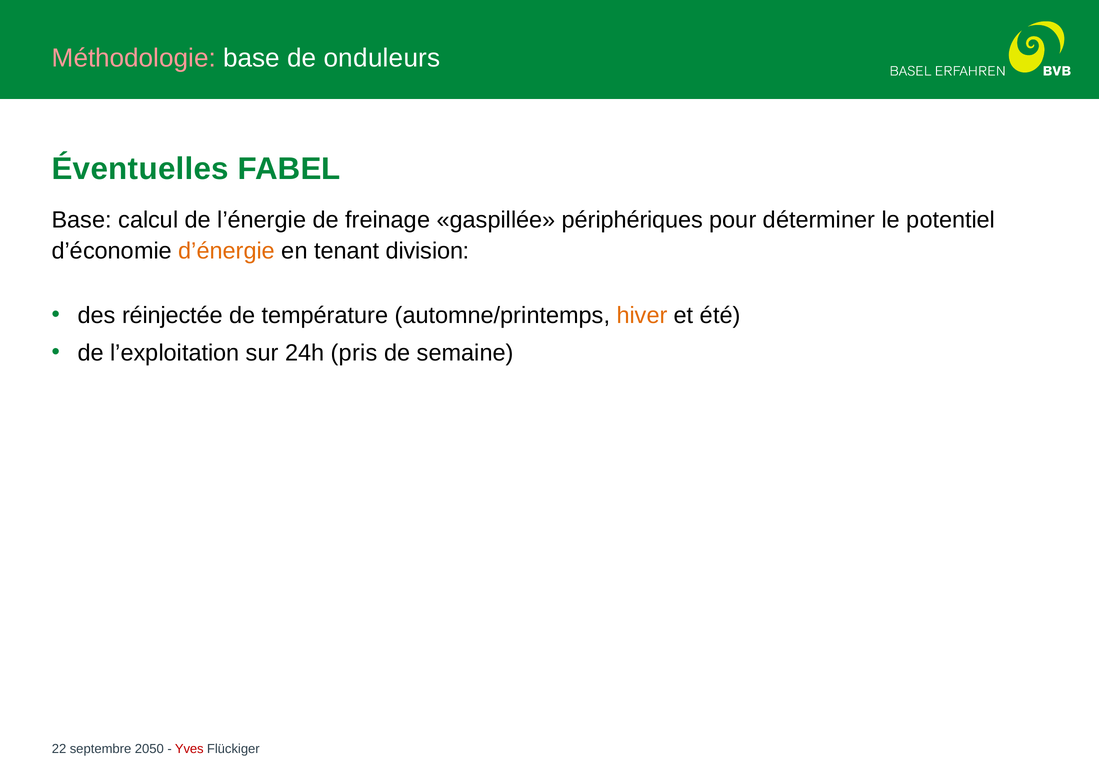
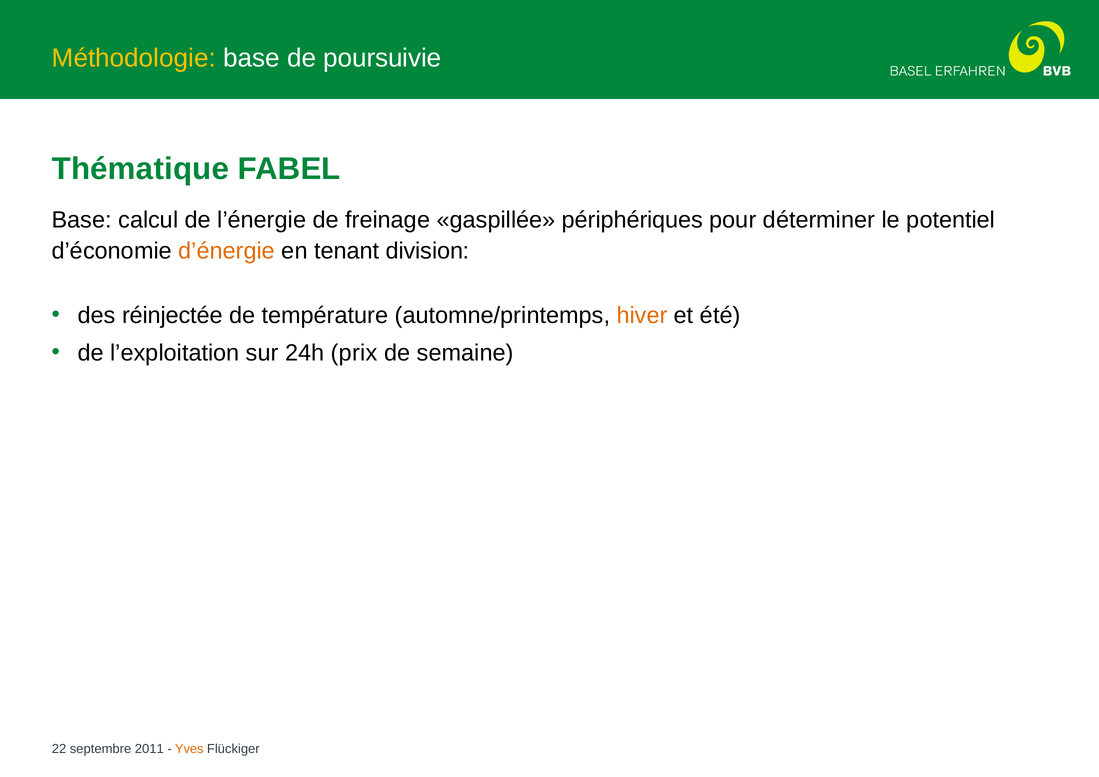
Méthodologie colour: pink -> yellow (134, 58)
onduleurs: onduleurs -> poursuivie (382, 58)
Éventuelles: Éventuelles -> Thématique (140, 169)
pris: pris -> prix (354, 353)
2050: 2050 -> 2011 (149, 749)
Yves colour: red -> orange (189, 749)
